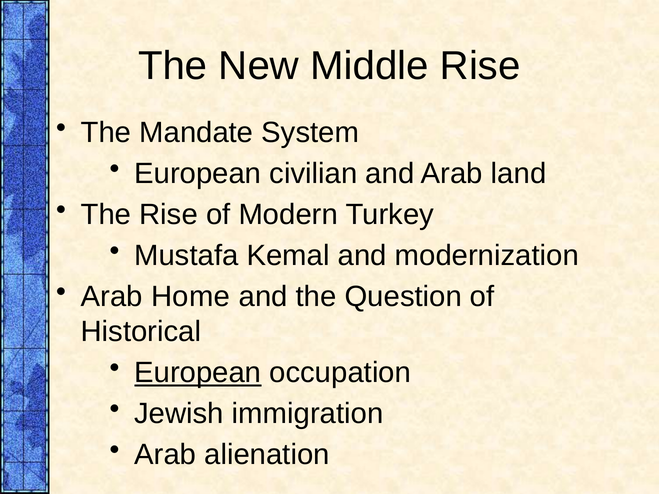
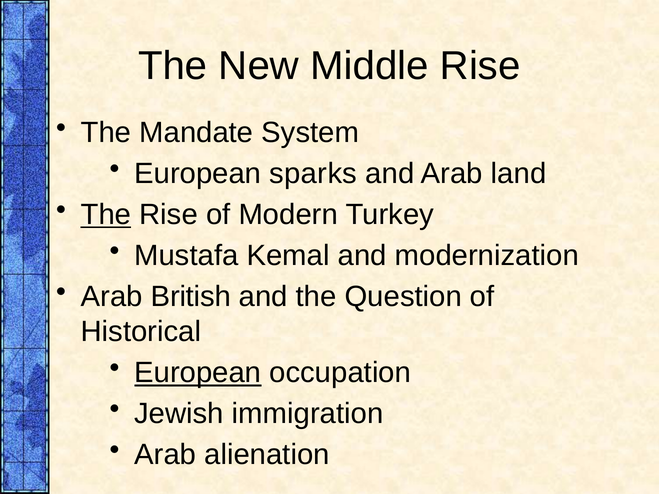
civilian: civilian -> sparks (313, 174)
The underline: none -> present (106, 215)
Home: Home -> British (191, 297)
